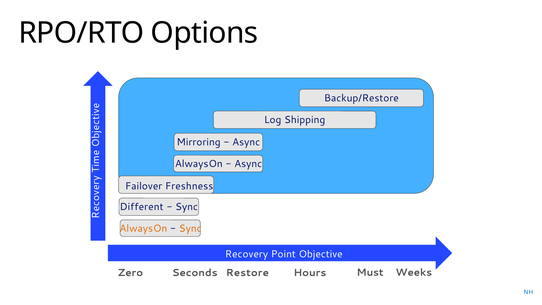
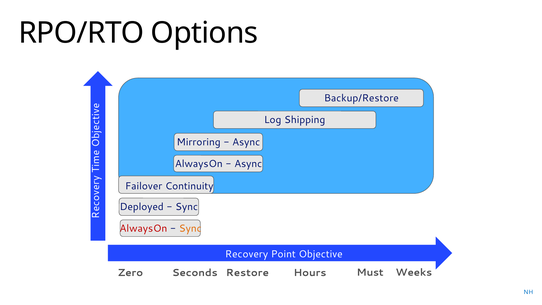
Freshness: Freshness -> Continuity (189, 186)
Different: Different -> Deployed (142, 207)
AlwaysOn colour: orange -> red (143, 228)
